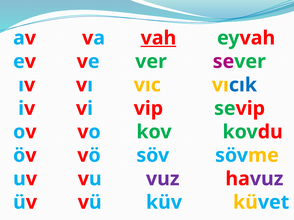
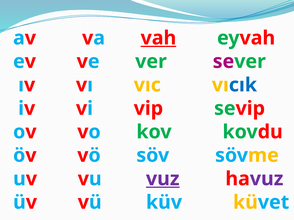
vuz underline: none -> present (163, 179)
